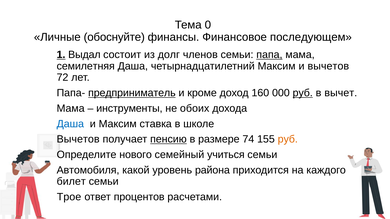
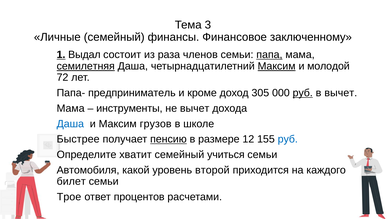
0: 0 -> 3 (208, 25)
Личные обоснуйте: обоснуйте -> семейный (114, 37)
последующем: последующем -> заключенному (311, 37)
долг: долг -> раза (169, 55)
семилетняя underline: none -> present (86, 66)
Максим underline: none -> present (277, 66)
и вычетов: вычетов -> молодой (328, 66)
предприниматель underline: present -> none (132, 93)
160: 160 -> 305 (260, 93)
не обоих: обоих -> вычет (195, 109)
ставка: ставка -> грузов (156, 124)
Вычетов: Вычетов -> Быстрее (78, 139)
74: 74 -> 12 (248, 139)
руб colour: orange -> blue (288, 139)
нового: нового -> хватит (136, 155)
района: района -> второй (212, 170)
